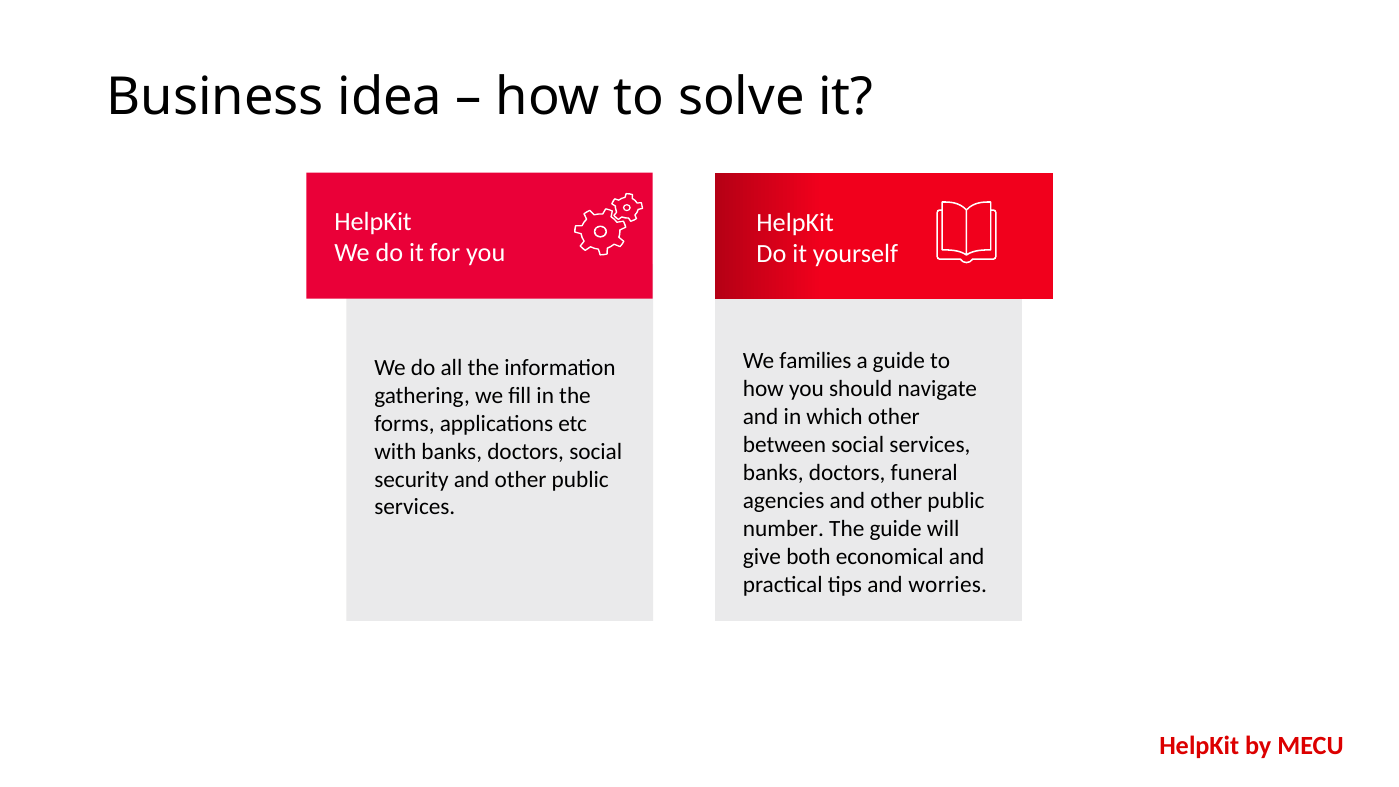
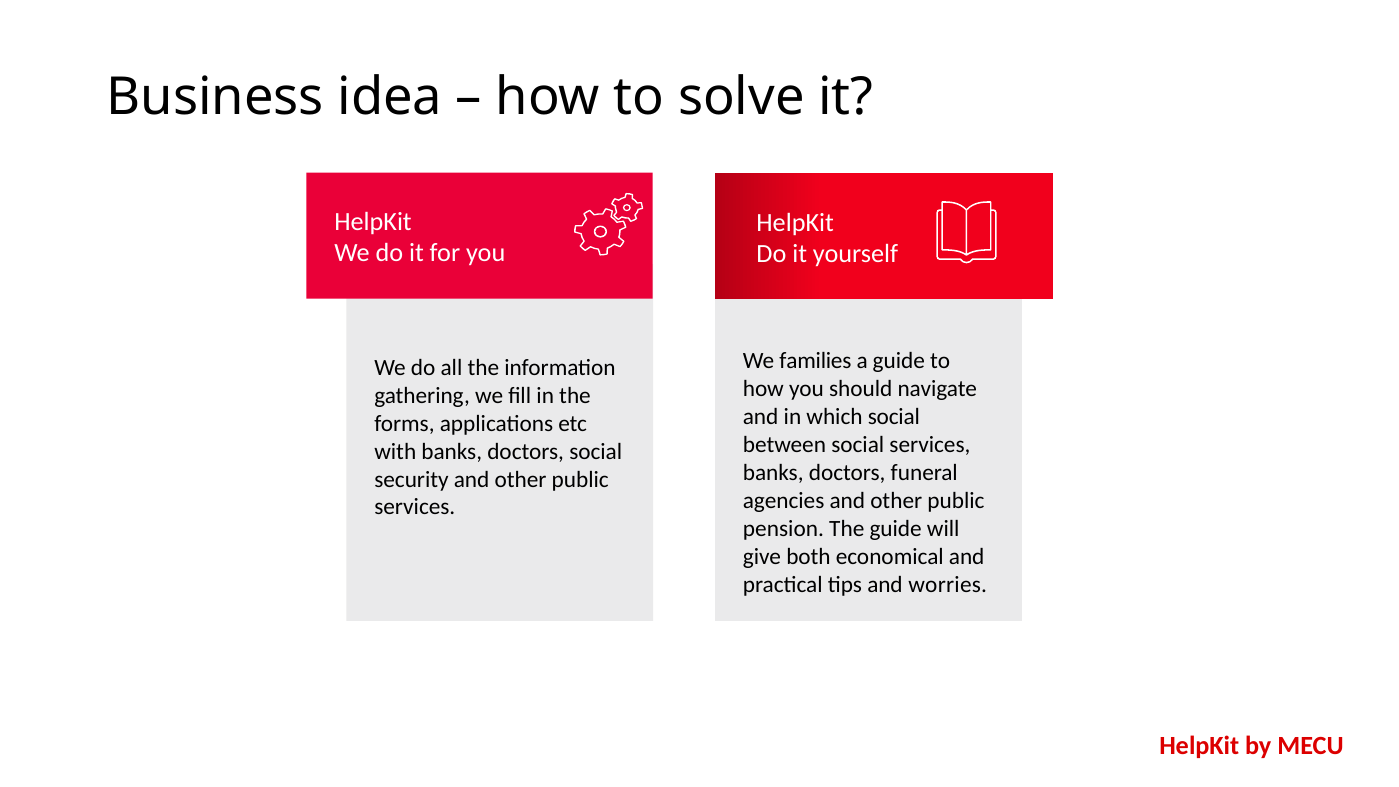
which other: other -> social (894, 417)
number: number -> pension (783, 529)
